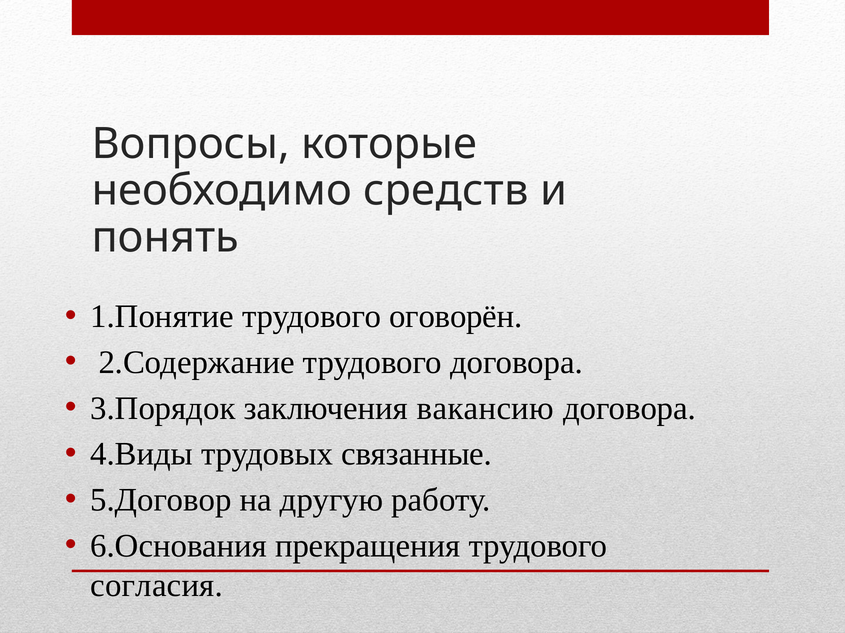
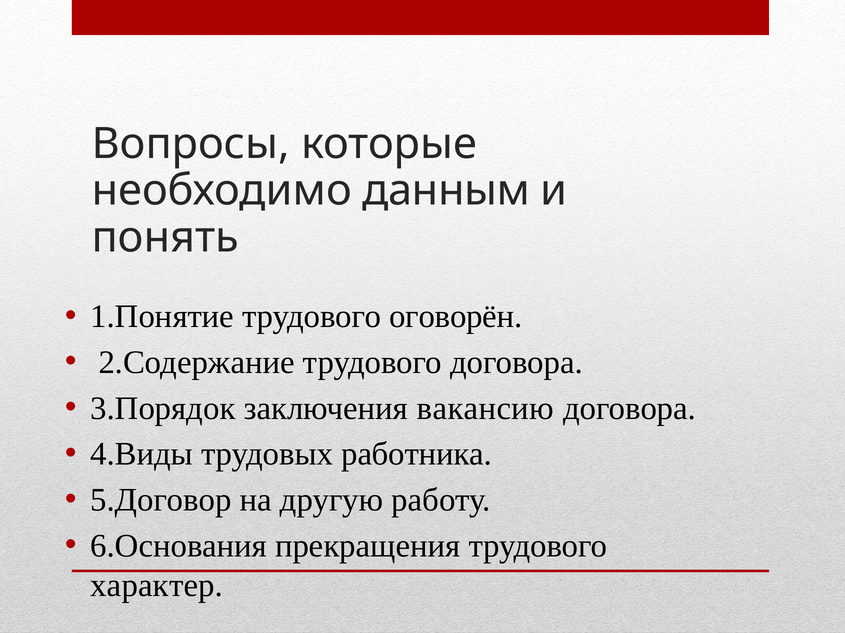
средств: средств -> данным (446, 191)
связанные: связанные -> работника (417, 455)
согласия: согласия -> характер (157, 586)
